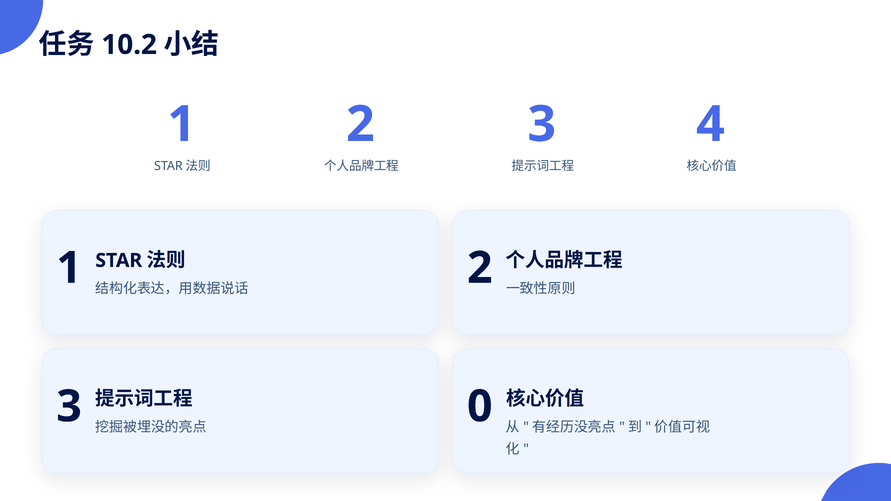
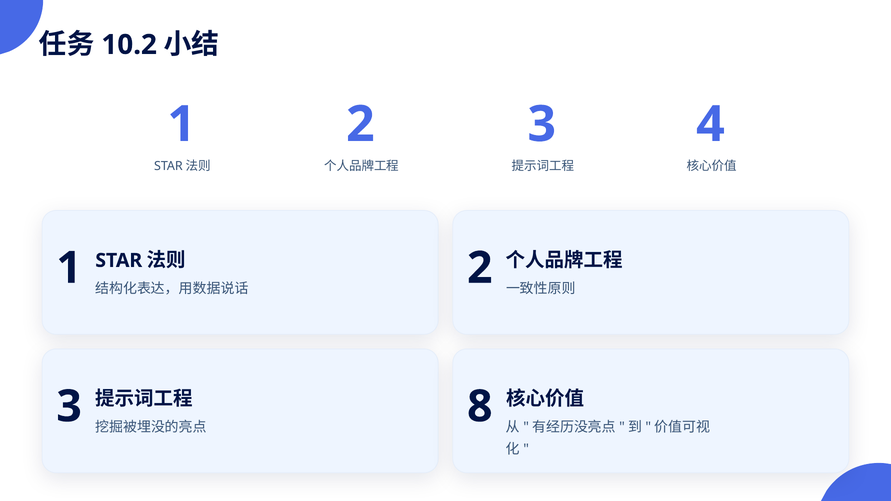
0: 0 -> 8 (480, 407)
